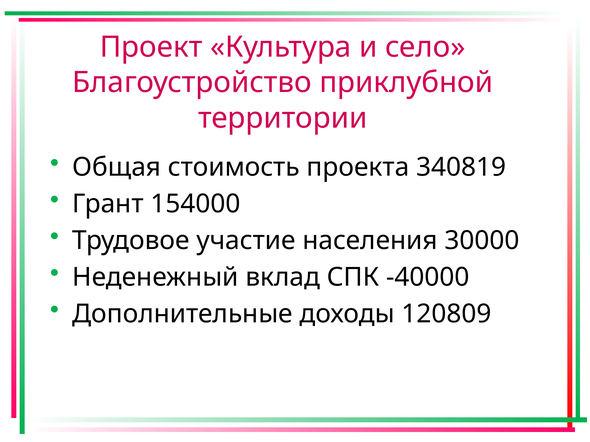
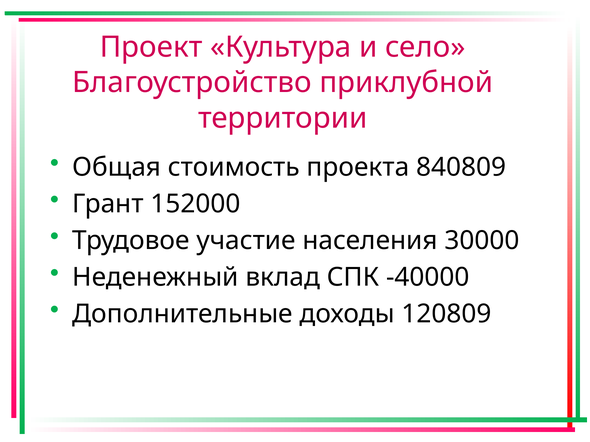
340819: 340819 -> 840809 (461, 167)
154000: 154000 -> 152000 (195, 204)
